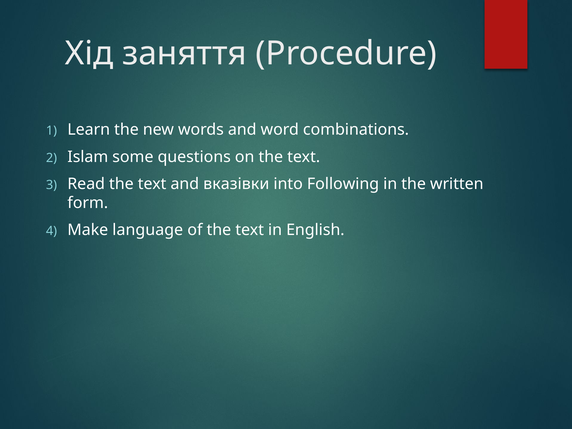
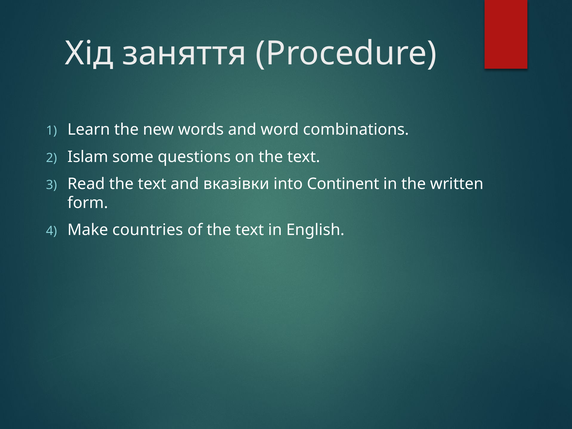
Following: Following -> Continent (343, 184)
language: language -> countries (148, 230)
